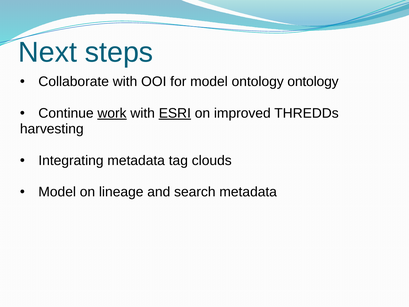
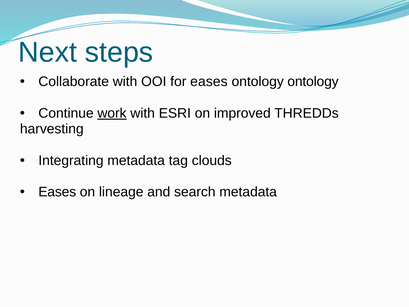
for model: model -> eases (209, 82)
ESRI underline: present -> none (175, 113)
Model: Model -> Eases (57, 192)
